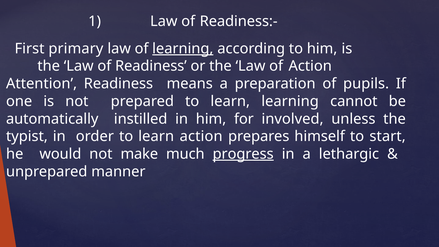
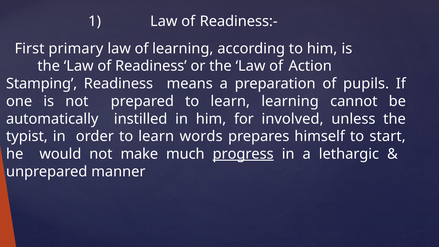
learning underline: present -> none (183, 49)
Attention: Attention -> Stamping (42, 84)
learn action: action -> words (201, 136)
